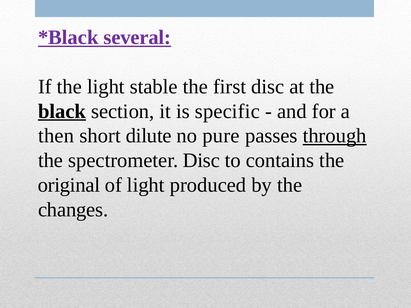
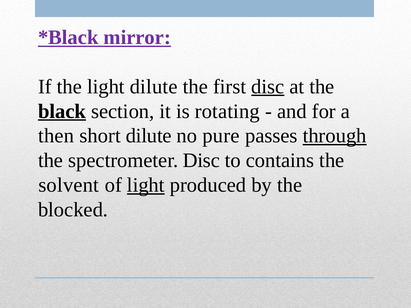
several: several -> mirror (137, 37)
light stable: stable -> dilute (154, 87)
disc underline: none -> present (268, 87)
specific: specific -> rotating (227, 111)
original: original -> solvent (69, 185)
light underline: none -> present (146, 185)
changes: changes -> blocked (73, 210)
